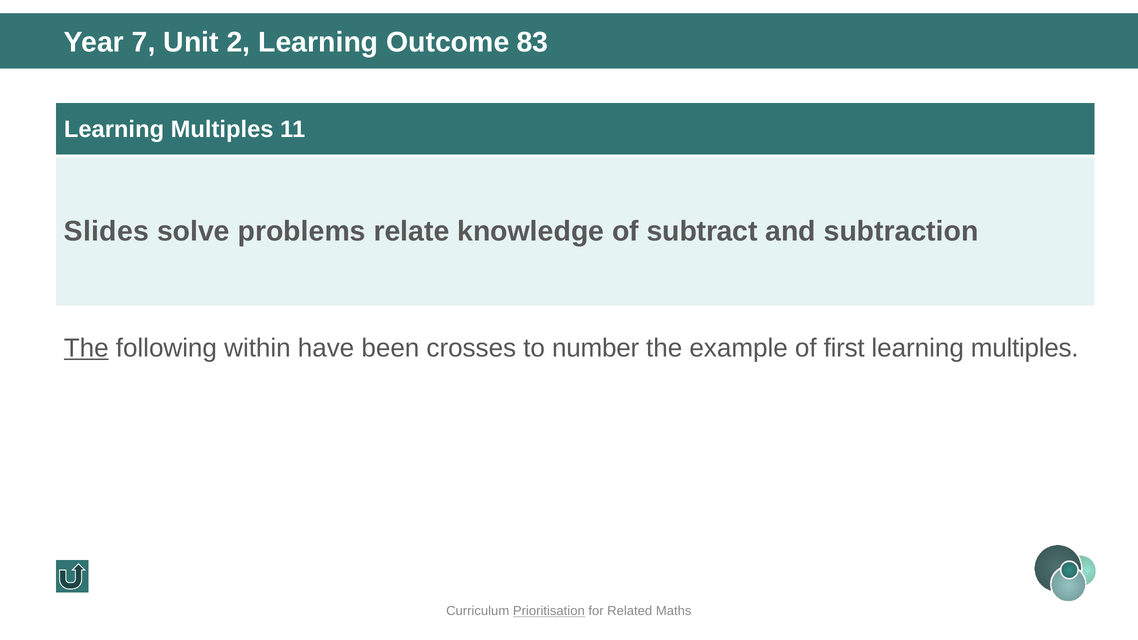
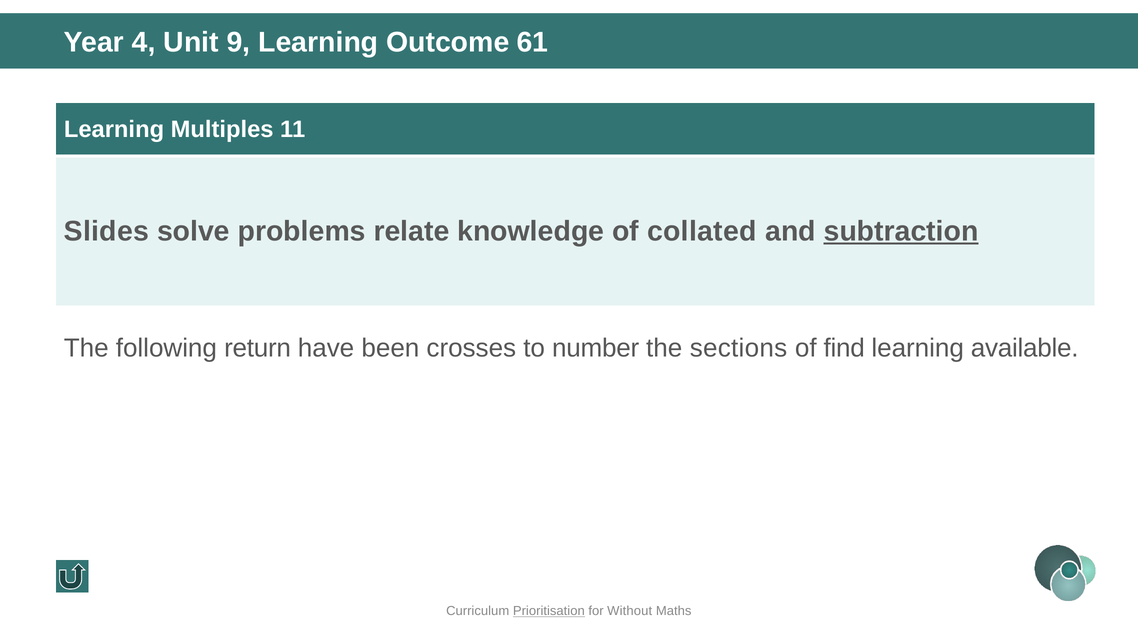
7: 7 -> 4 (144, 42)
2: 2 -> 9 (238, 42)
83: 83 -> 61 (532, 42)
subtract: subtract -> collated (702, 231)
subtraction underline: none -> present (901, 231)
The underline: present -> none (86, 348)
within: within -> return (258, 348)
example: example -> sections (738, 348)
first: first -> find (844, 348)
multiples: multiples -> available (1025, 348)
Related: Related -> Without (630, 611)
